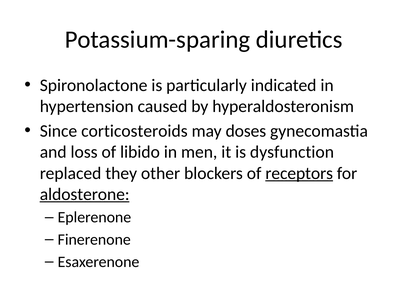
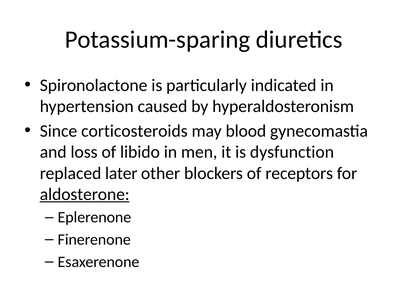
doses: doses -> blood (246, 131)
they: they -> later (121, 173)
receptors underline: present -> none (299, 173)
